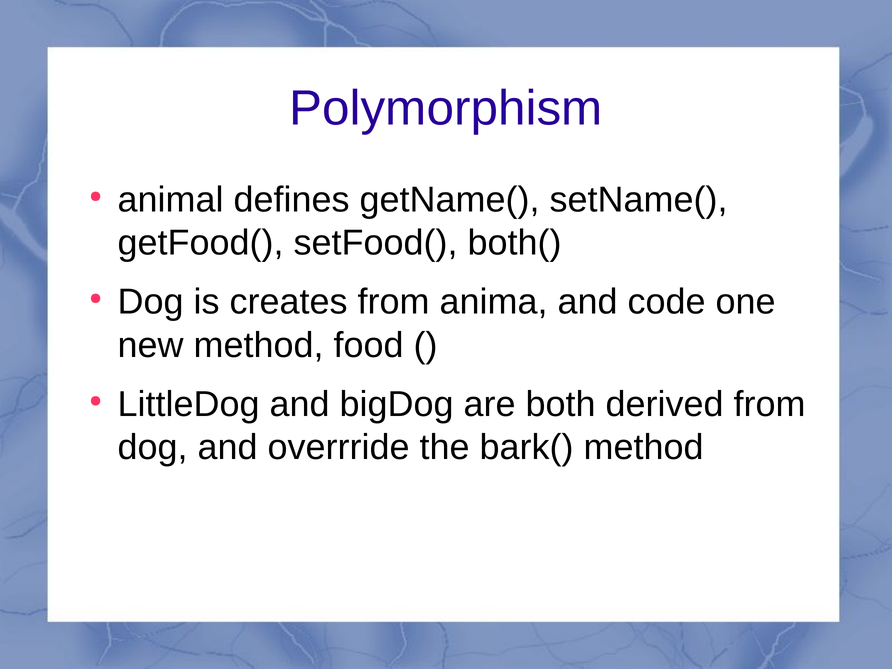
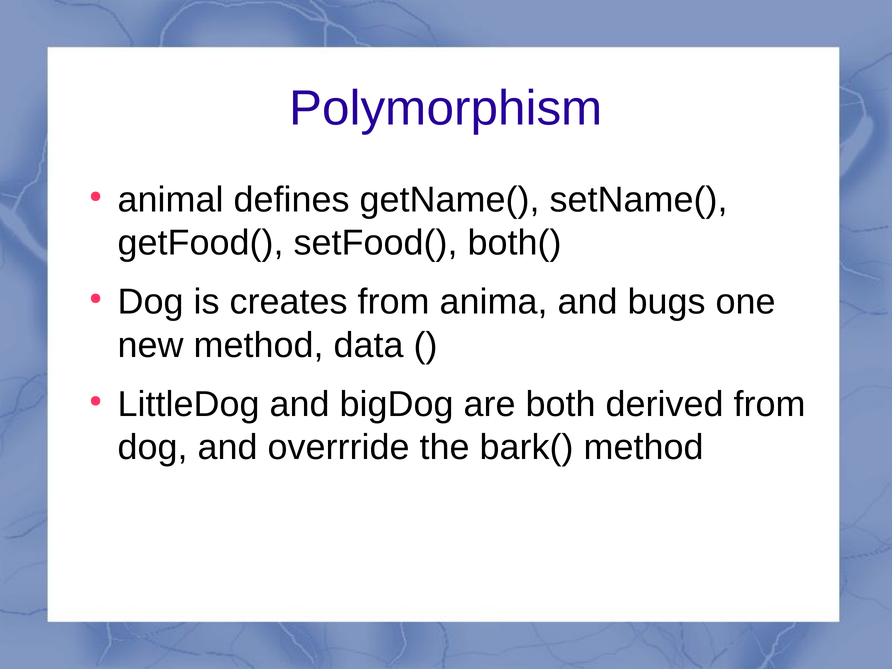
code: code -> bugs (667, 302)
food: food -> data (369, 345)
